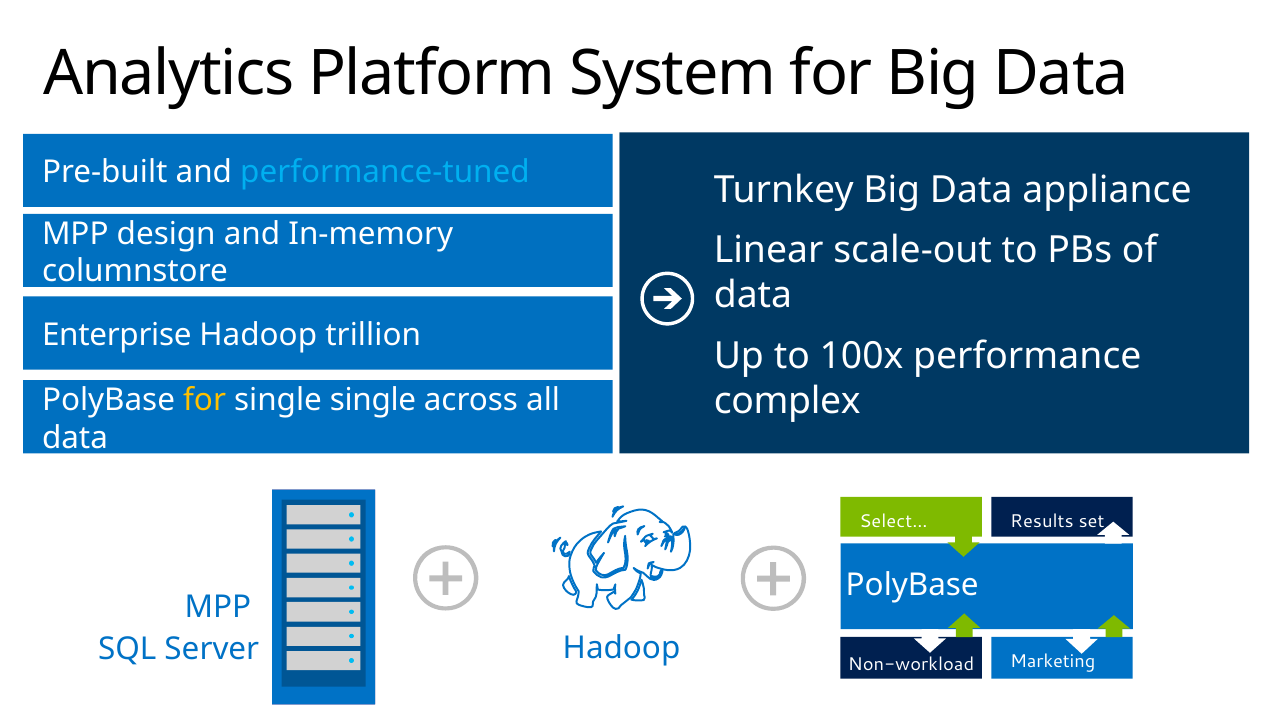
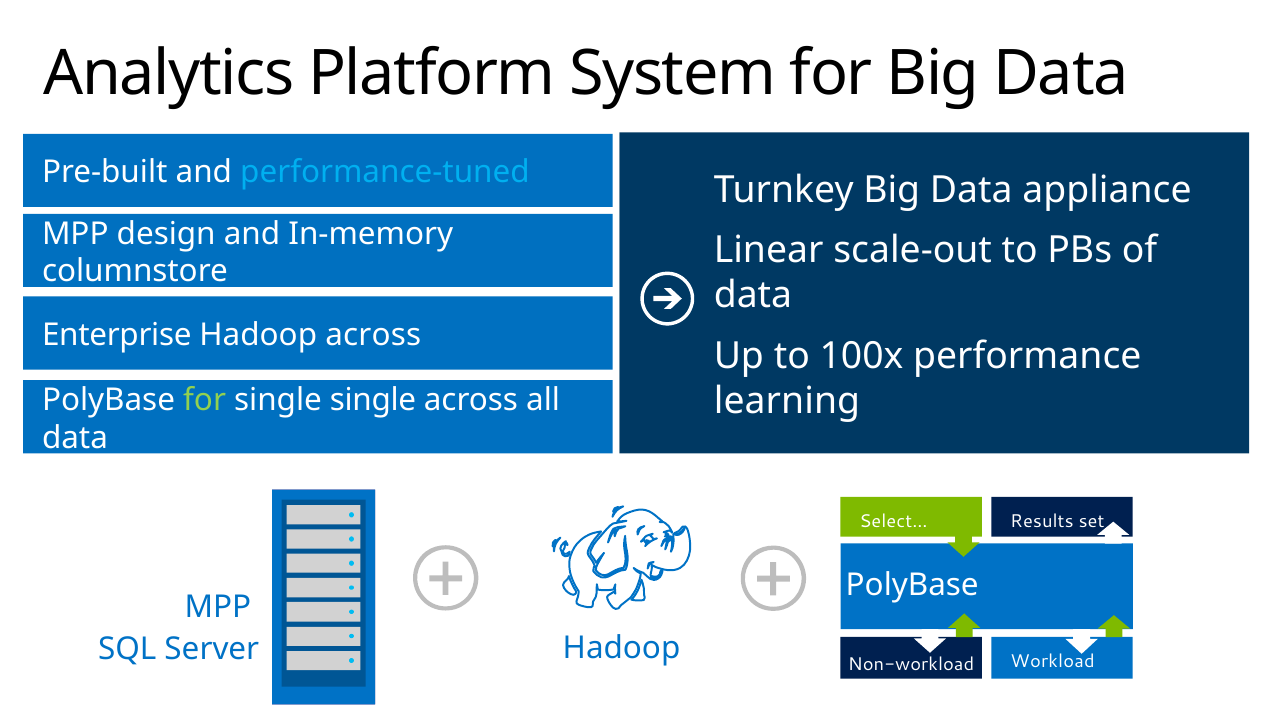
Hadoop trillion: trillion -> across (373, 335)
complex: complex -> learning (787, 401)
for colour: yellow -> light green (205, 400)
Marketing: Marketing -> Workload (1053, 661)
